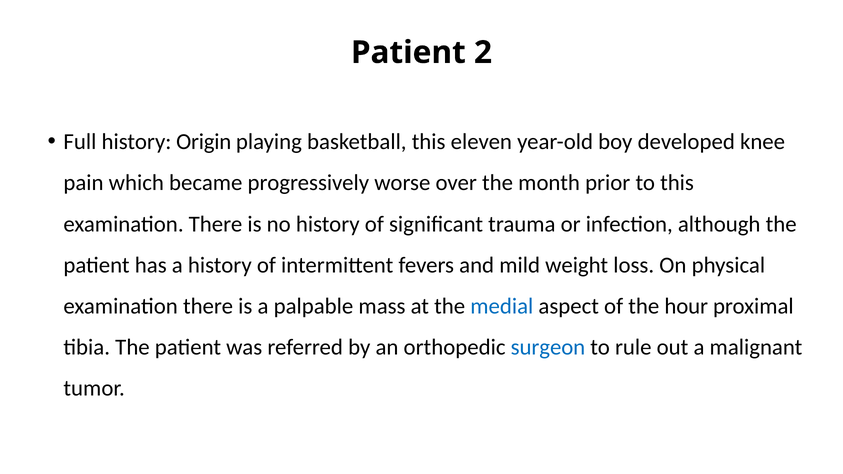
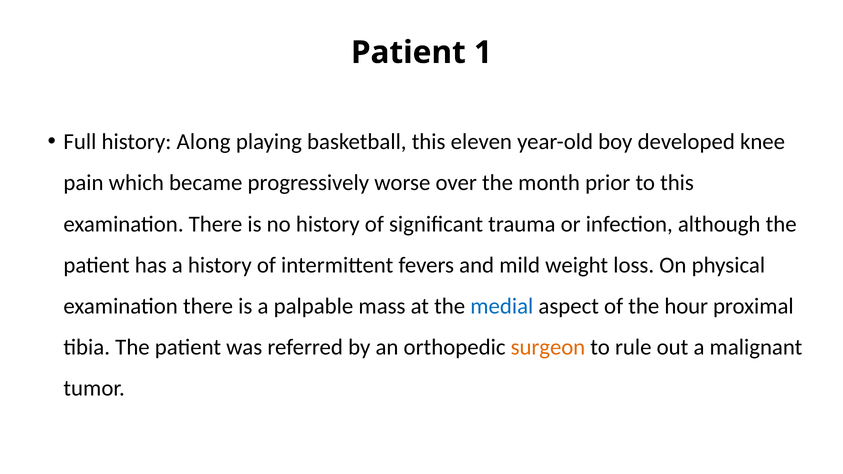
2: 2 -> 1 (483, 53)
Origin: Origin -> Along (204, 142)
surgeon colour: blue -> orange (548, 347)
